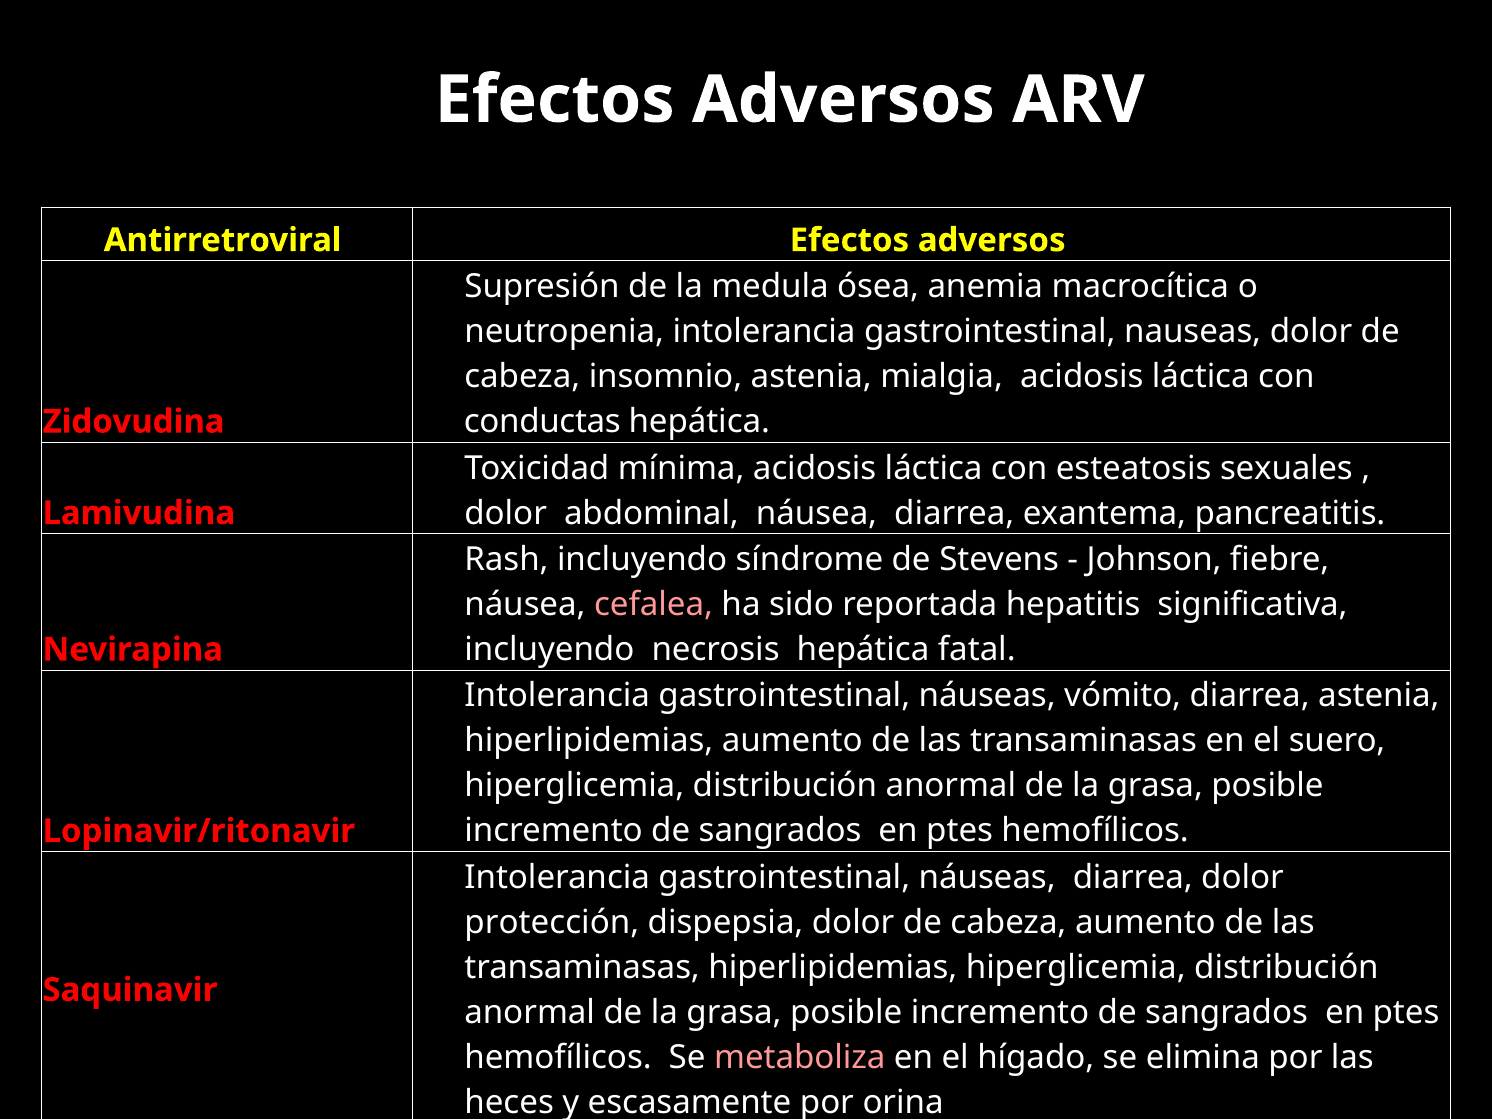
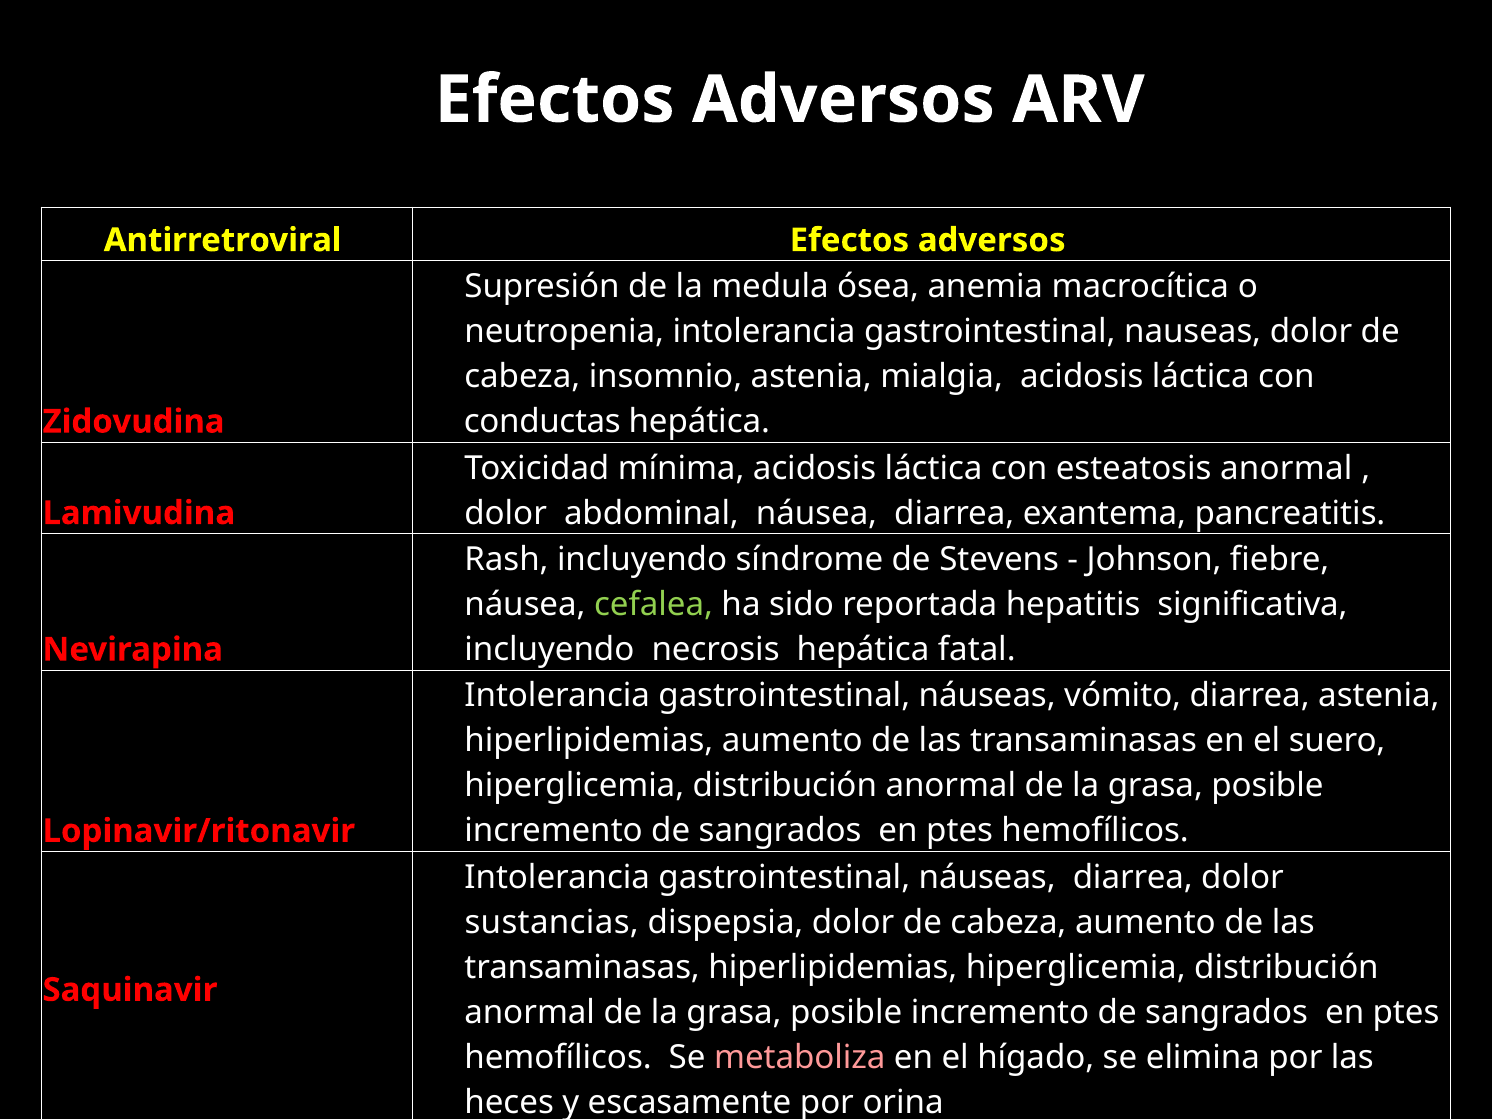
esteatosis sexuales: sexuales -> anormal (1286, 468)
cefalea colour: pink -> light green (654, 605)
protección: protección -> sustancias (552, 922)
